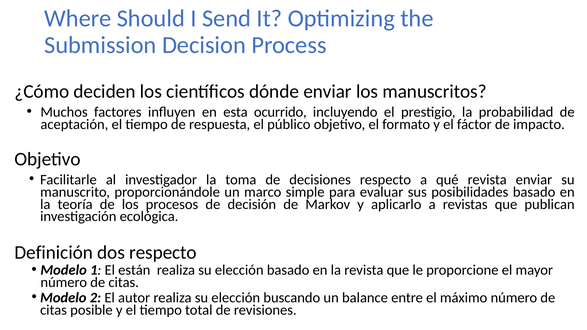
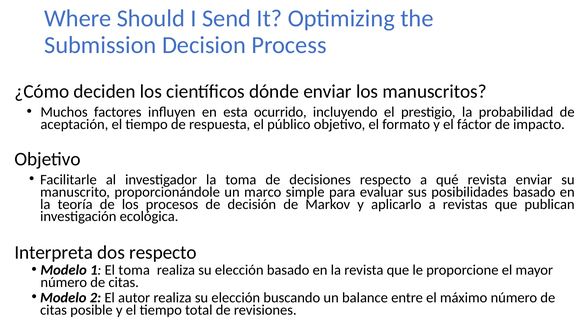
Definición: Definición -> Interpreta (54, 253)
El están: están -> toma (134, 270)
